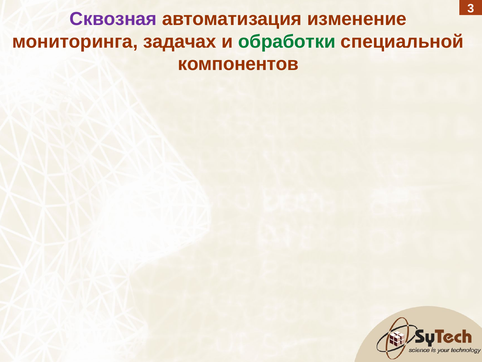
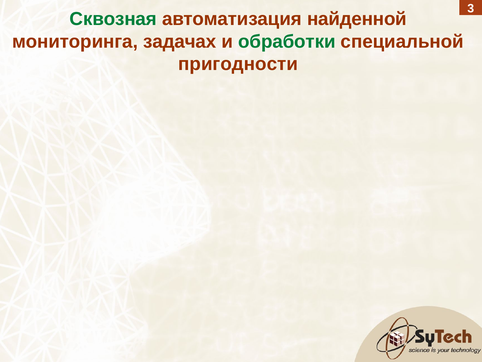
Сквозная colour: purple -> green (113, 19)
изменение: изменение -> найденной (357, 19)
компонентов: компонентов -> пригодности (238, 64)
